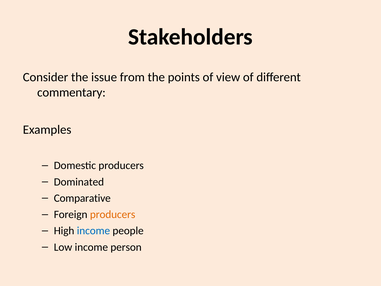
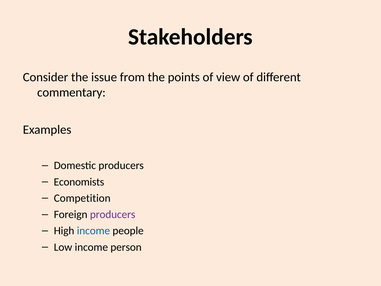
Dominated: Dominated -> Economists (79, 182)
Comparative: Comparative -> Competition (82, 198)
producers colour: orange -> purple (113, 214)
